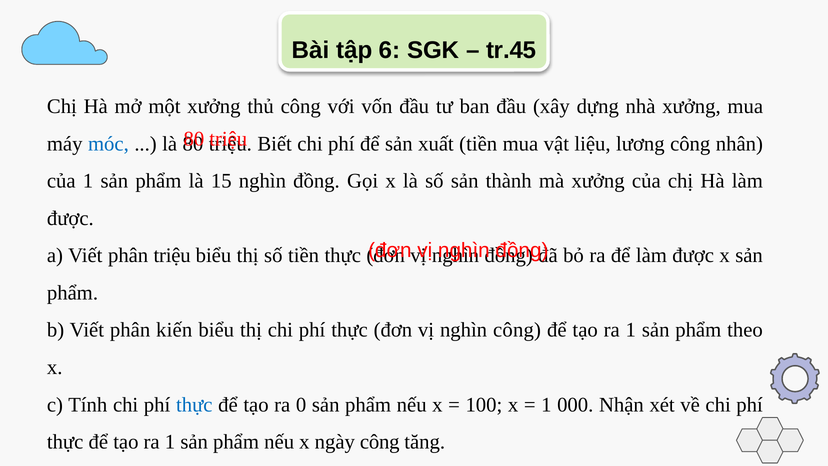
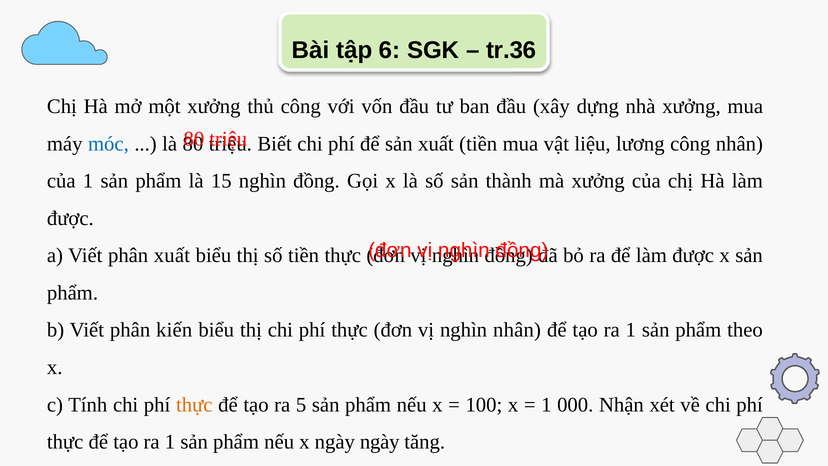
tr.45: tr.45 -> tr.36 (511, 50)
phân triệu: triệu -> xuất (172, 255)
nghìn công: công -> nhân (517, 330)
thực colour: blue -> orange (194, 404)
0: 0 -> 5 (301, 404)
ngày công: công -> ngày (380, 442)
